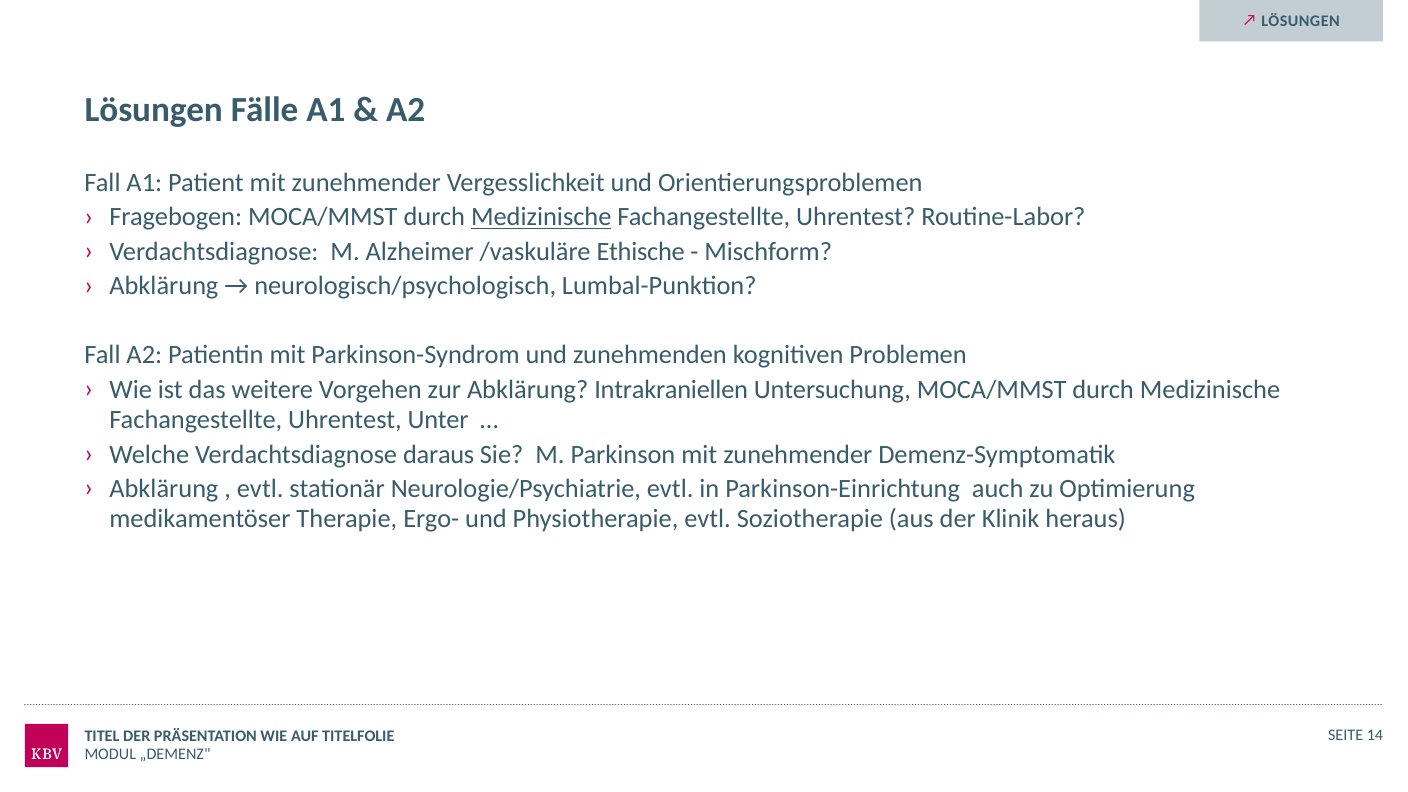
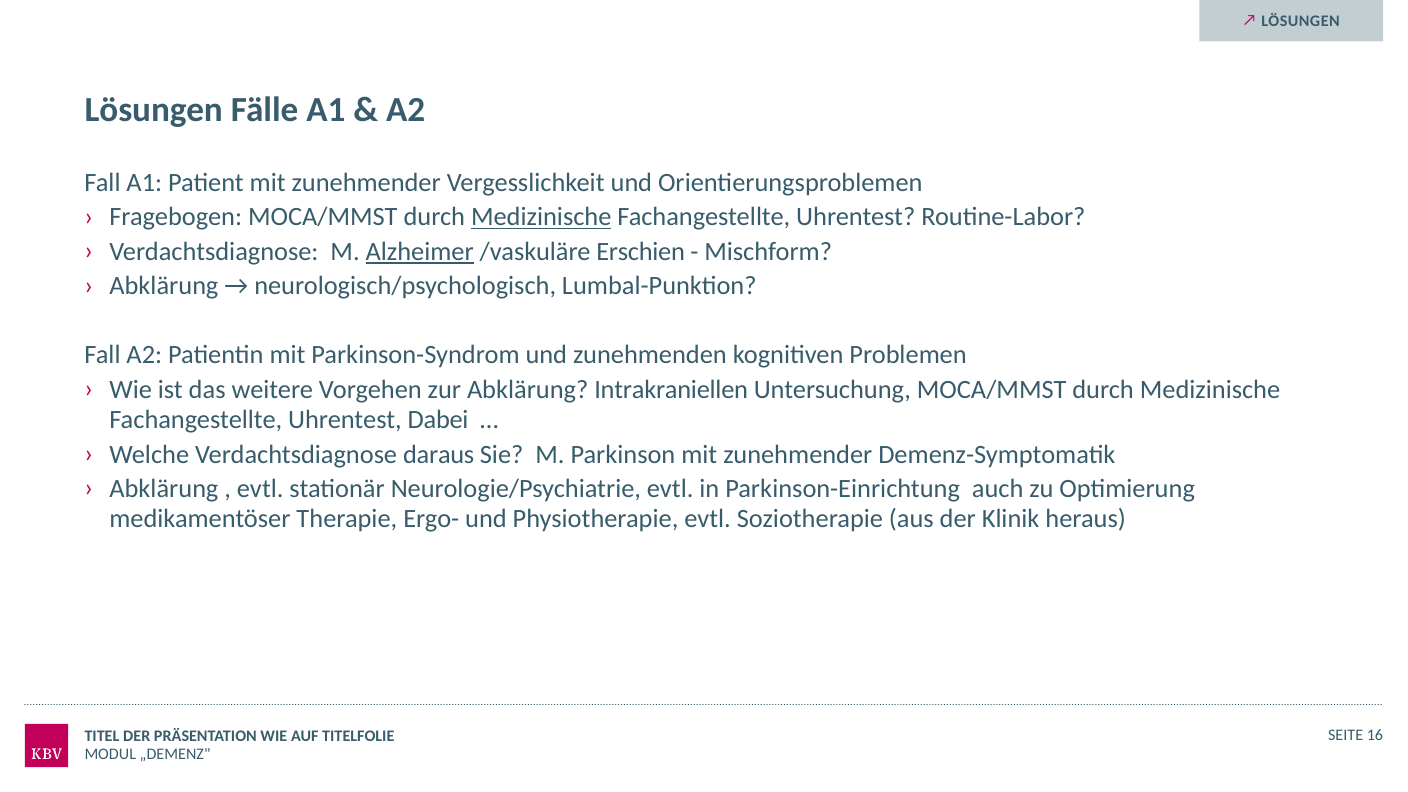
Alzheimer underline: none -> present (420, 252)
Ethische: Ethische -> Erschien (641, 252)
Unter: Unter -> Dabei (438, 420)
14: 14 -> 16 (1375, 735)
